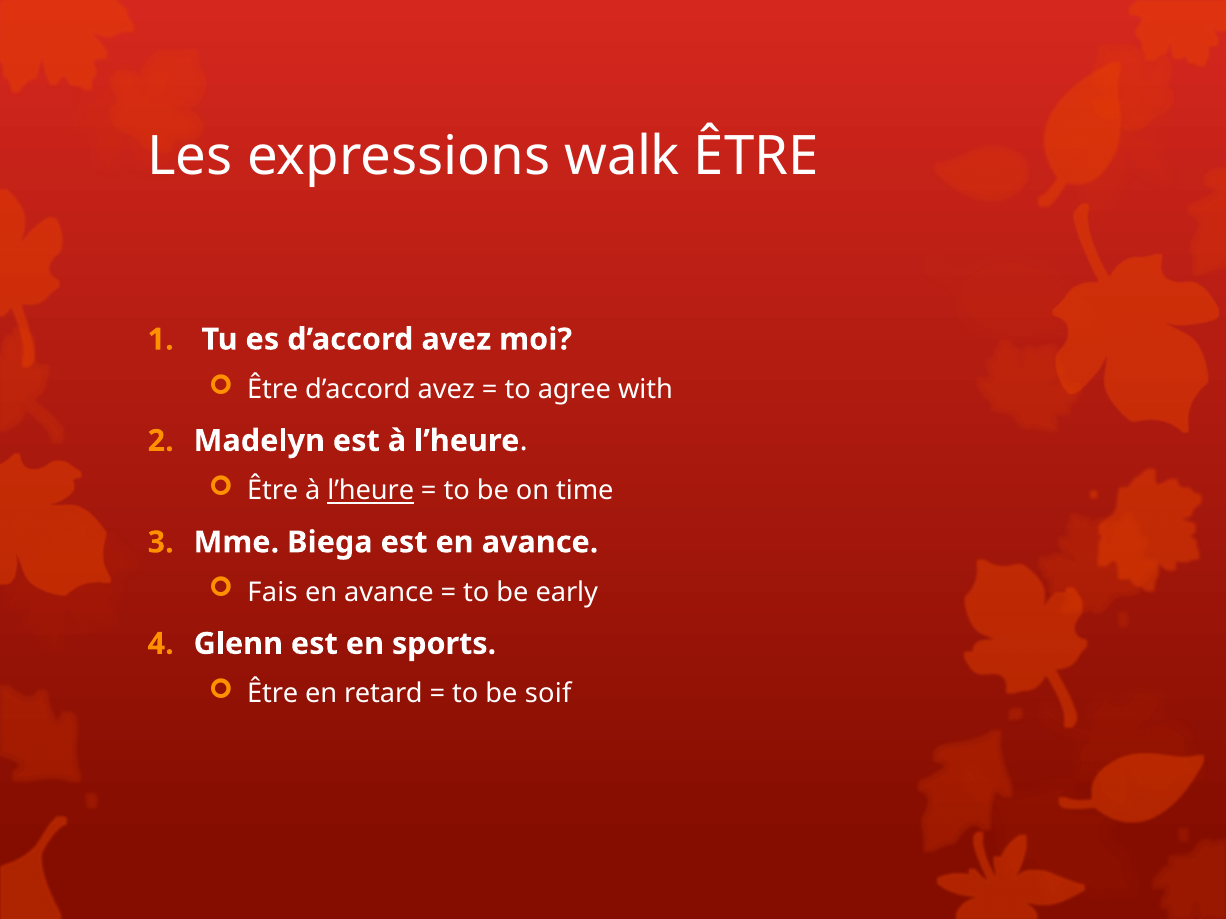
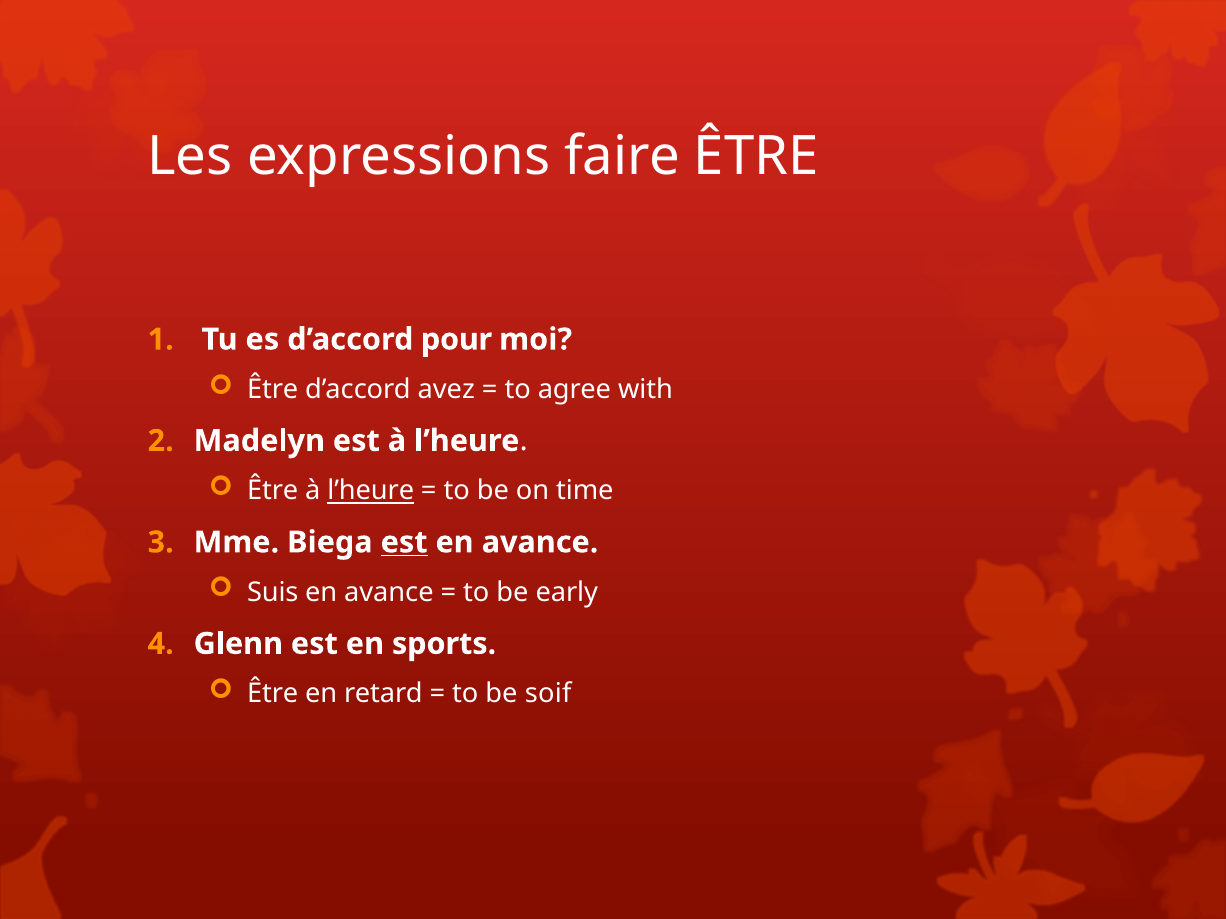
walk: walk -> faire (622, 156)
es d’accord avez: avez -> pour (457, 340)
est underline: none -> present (404, 543)
Fais: Fais -> Suis (273, 593)
